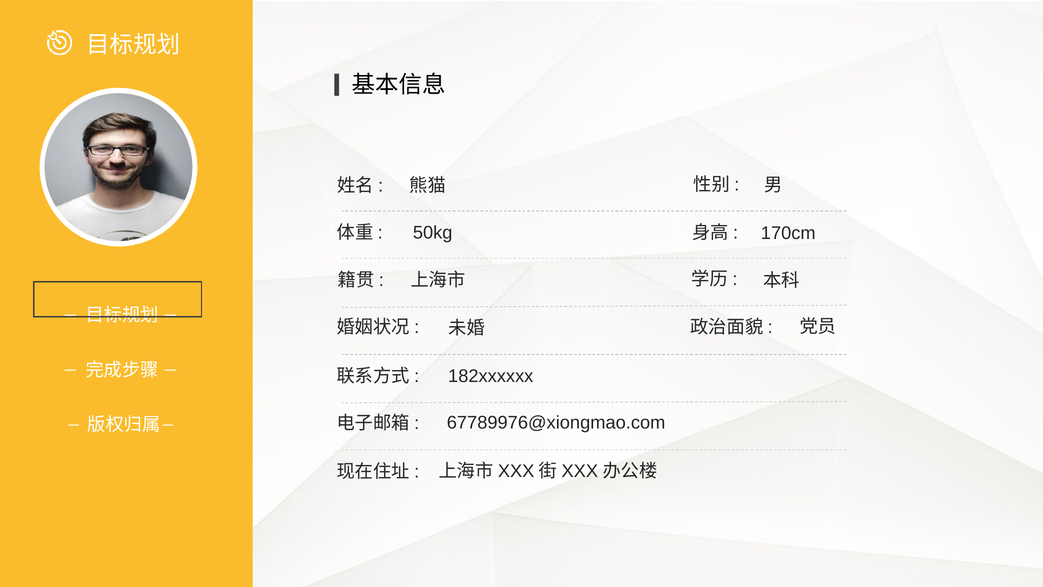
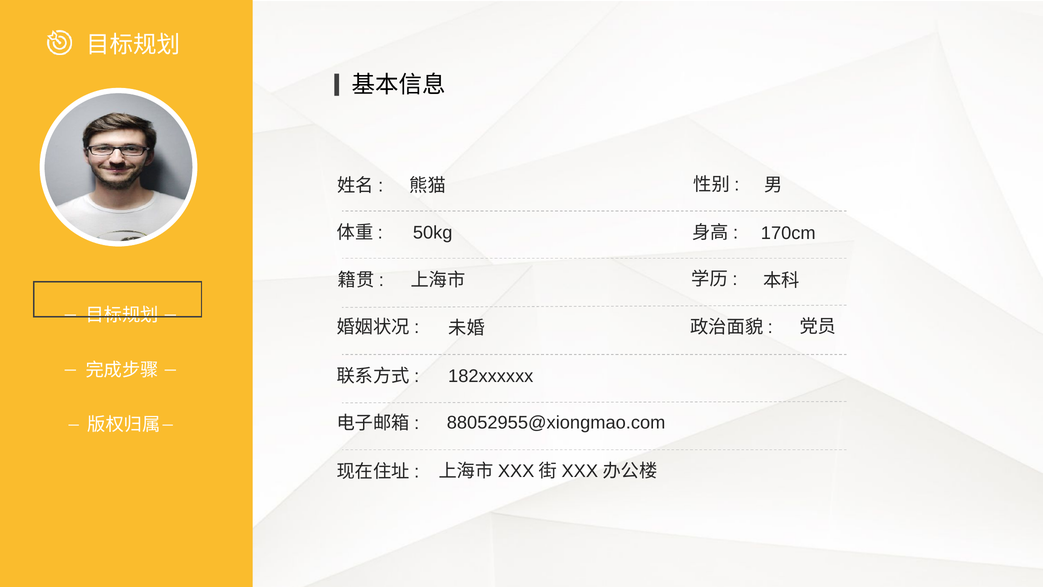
67789976@xiongmao.com: 67789976@xiongmao.com -> 88052955@xiongmao.com (556, 423)
